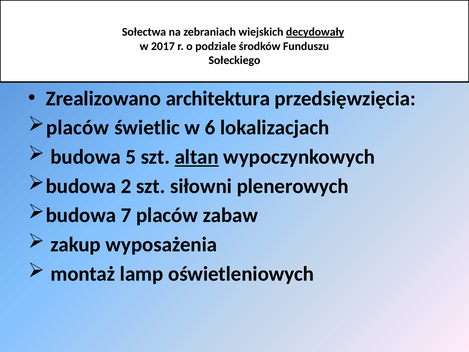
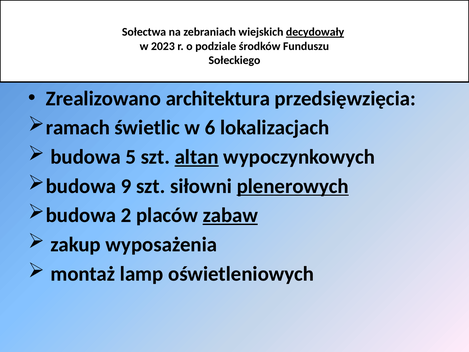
2017: 2017 -> 2023 (163, 46)
placów: placów -> ramach (78, 128)
2: 2 -> 9 (126, 186)
plenerowych underline: none -> present (293, 186)
7: 7 -> 2 (126, 215)
zabaw underline: none -> present (230, 215)
